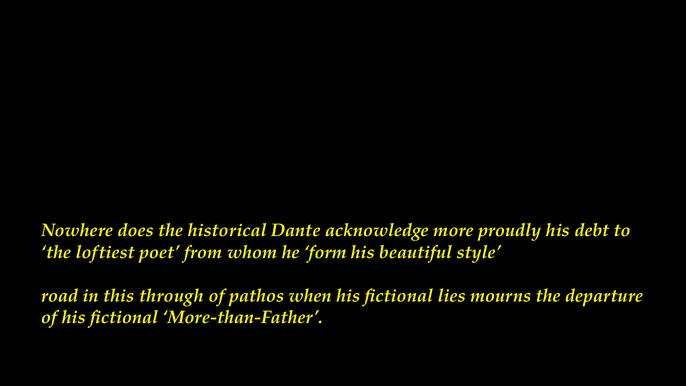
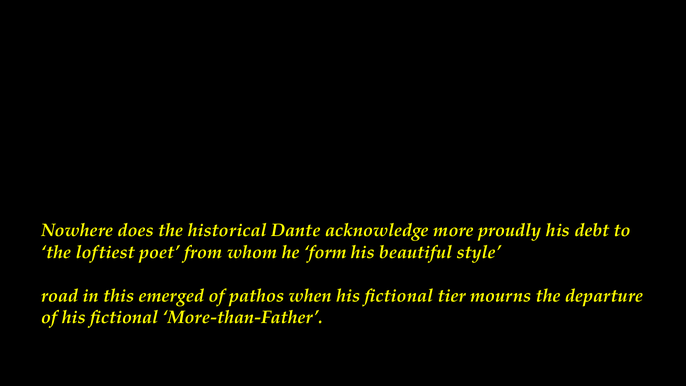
through: through -> emerged (172, 295)
lies: lies -> tier (452, 295)
